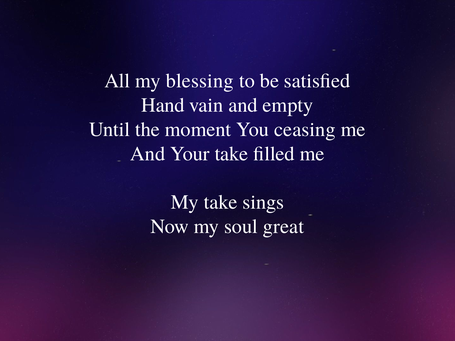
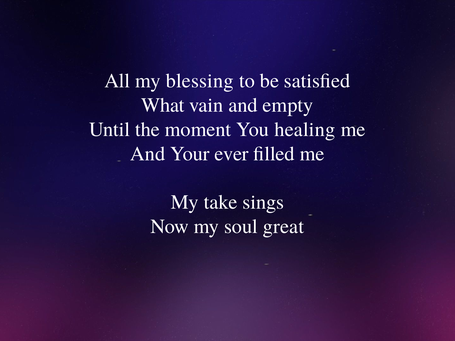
Hand: Hand -> What (163, 105)
ceasing: ceasing -> healing (305, 130)
Your take: take -> ever (232, 154)
